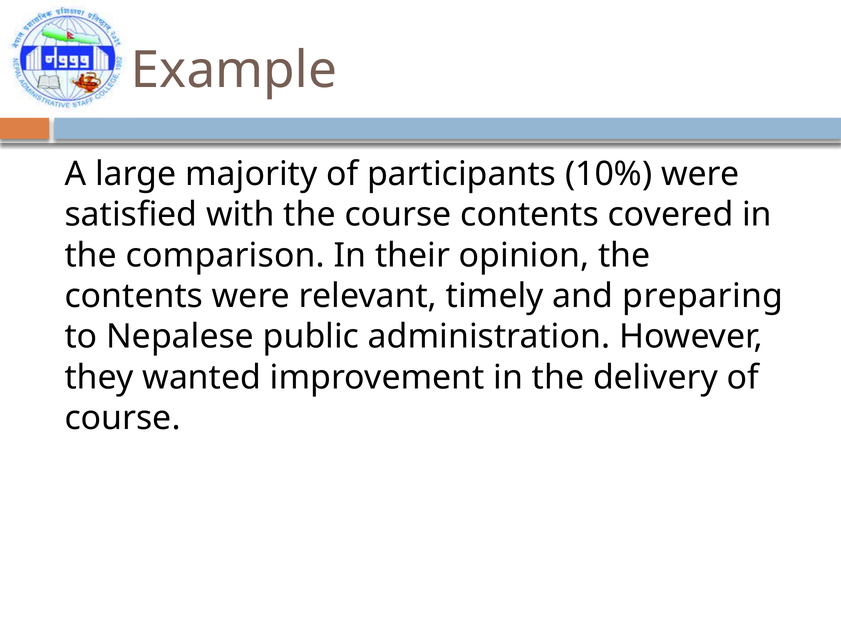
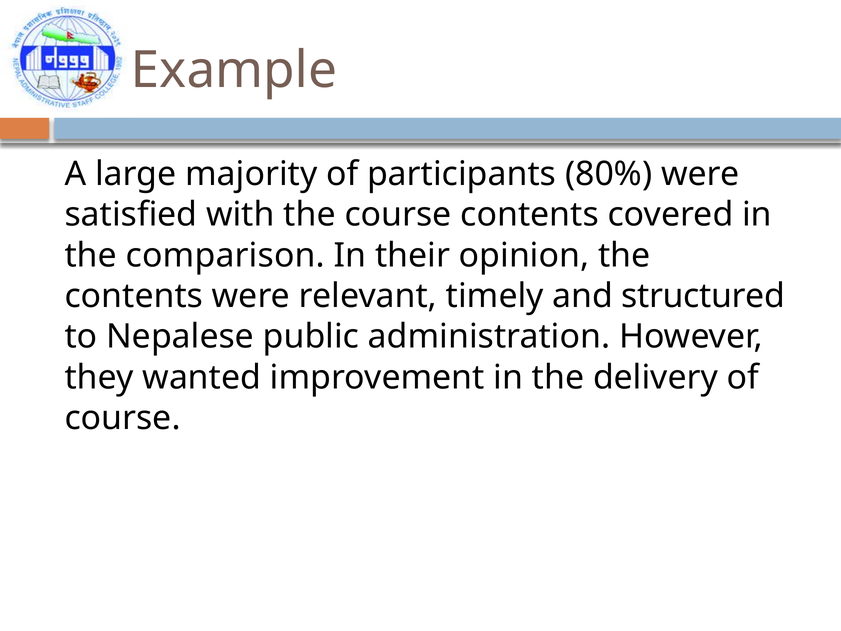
10%: 10% -> 80% (609, 174)
preparing: preparing -> structured (703, 296)
